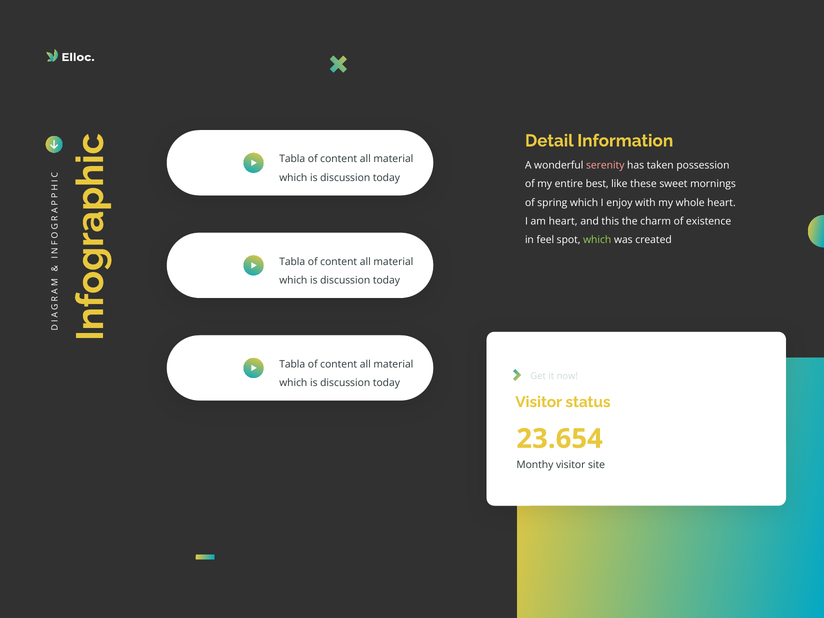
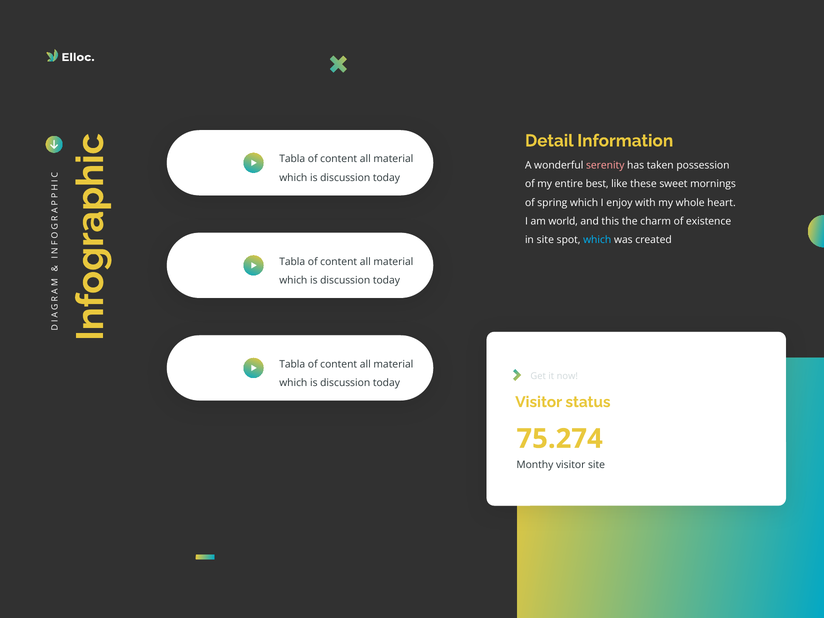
am heart: heart -> world (563, 221)
in feel: feel -> site (545, 240)
which colour: light green -> light blue (597, 240)
23.654: 23.654 -> 75.274 (560, 439)
